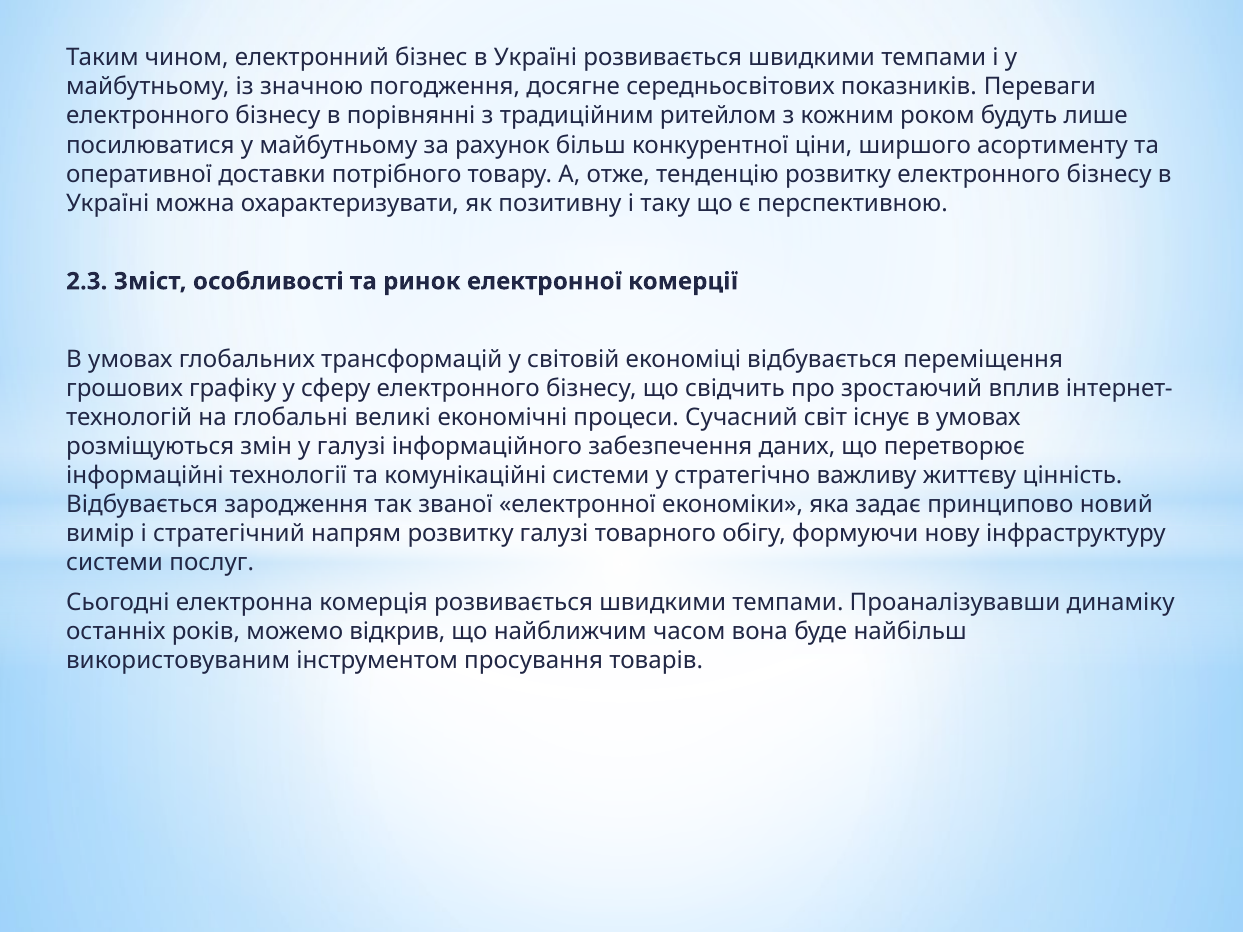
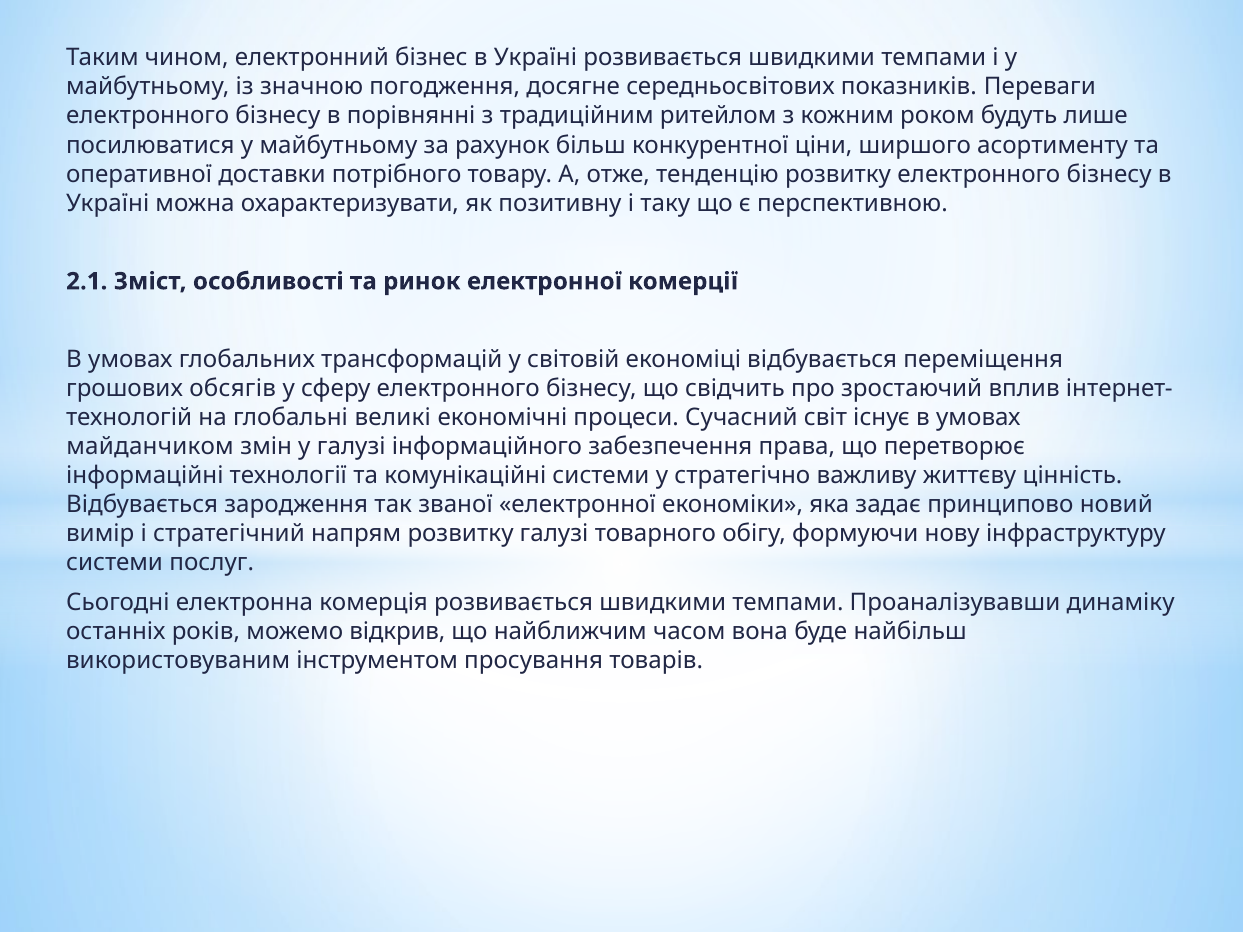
2.3: 2.3 -> 2.1 (87, 281)
графіку: графіку -> обсягів (233, 389)
розміщуються: розміщуються -> майданчиком (150, 447)
даних: даних -> права (797, 447)
